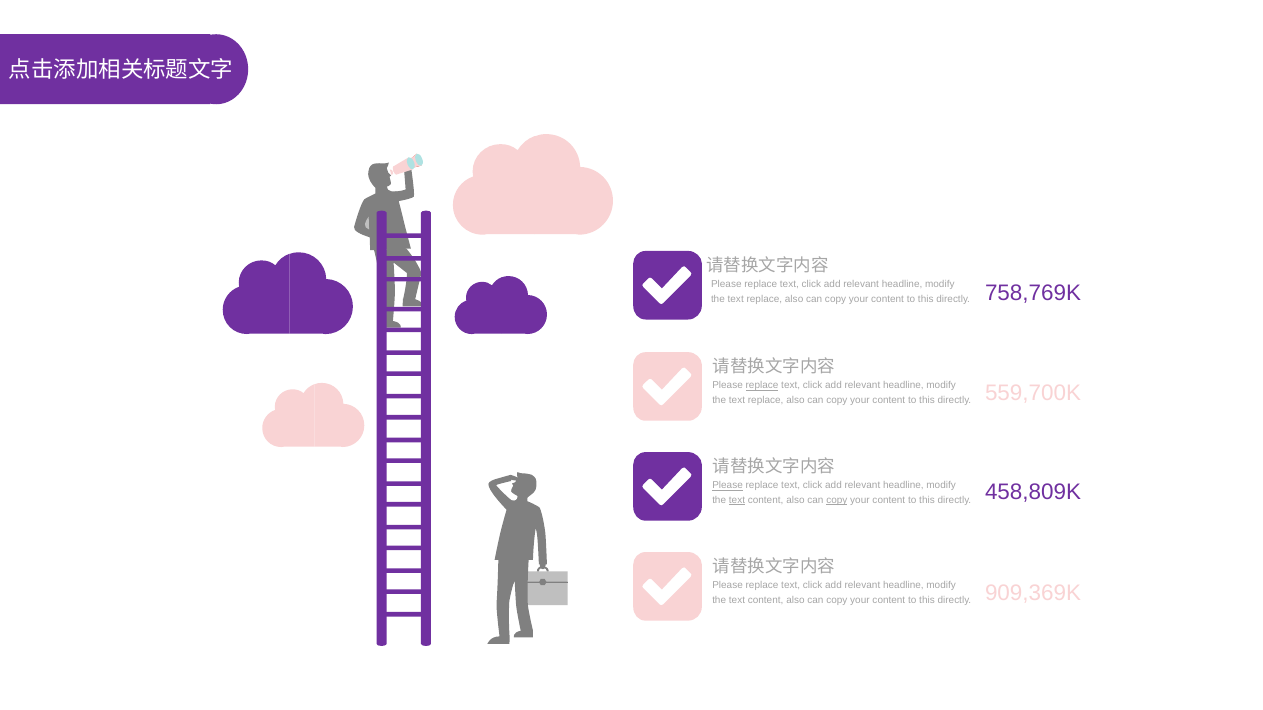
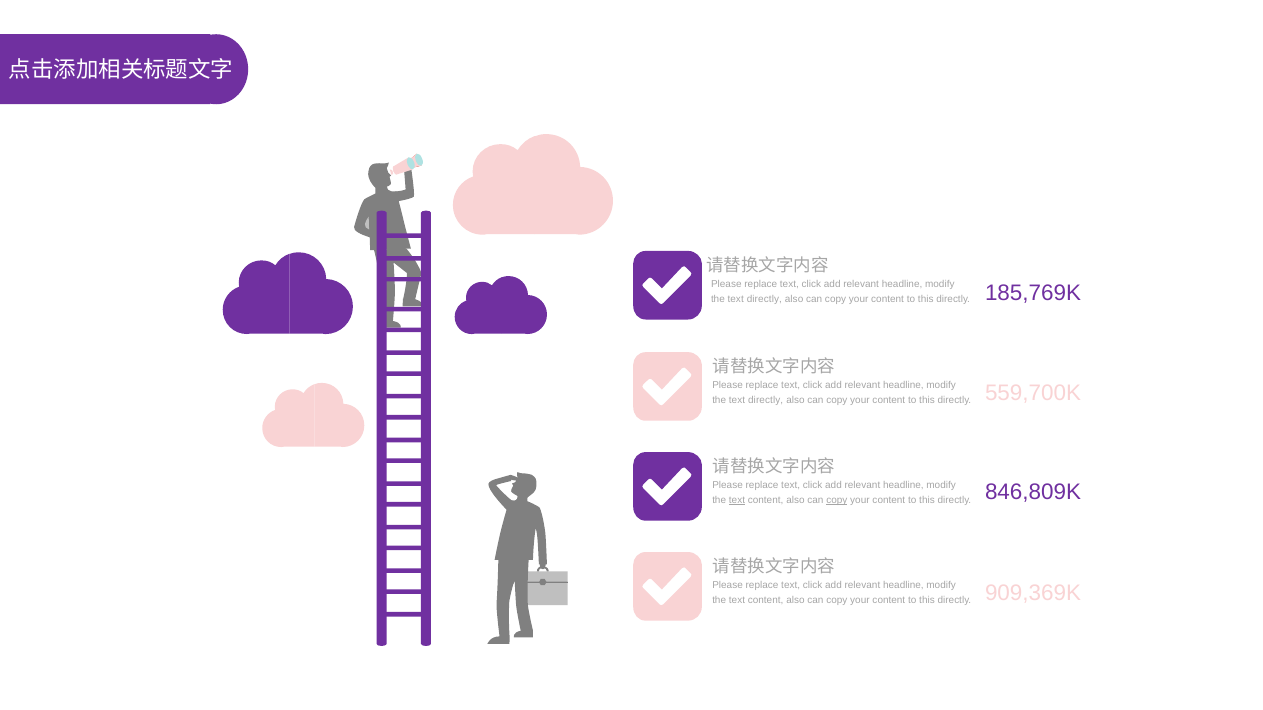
replace: replace -> directly (764, 299)
758,769K: 758,769K -> 185,769K (1033, 294)
replace underline: present -> none (762, 386)
replace: replace -> directly (766, 400)
Please underline: present -> none (728, 486)
458,809K: 458,809K -> 846,809K (1033, 492)
